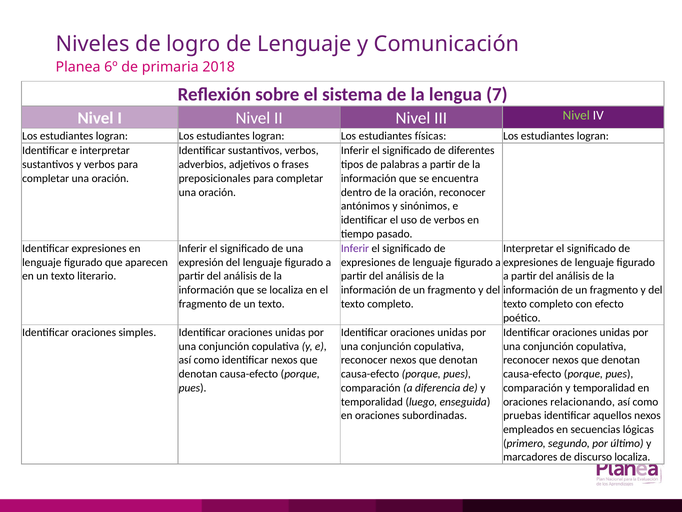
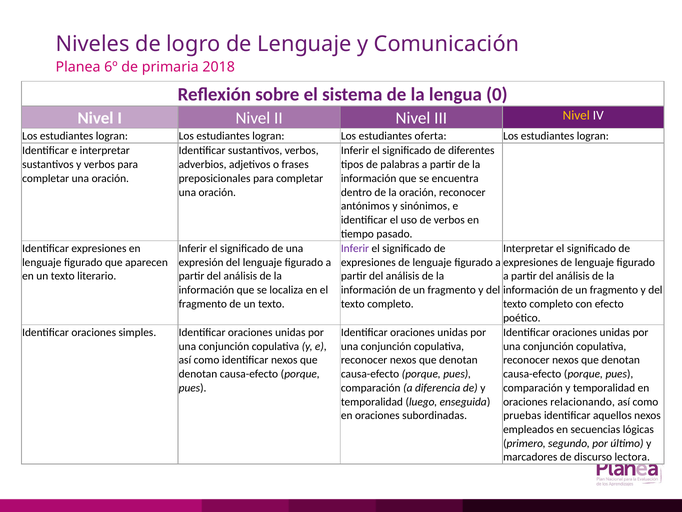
7: 7 -> 0 (497, 95)
Nivel colour: light green -> yellow (576, 115)
físicas: físicas -> oferta (431, 136)
discurso localiza: localiza -> lectora (632, 457)
